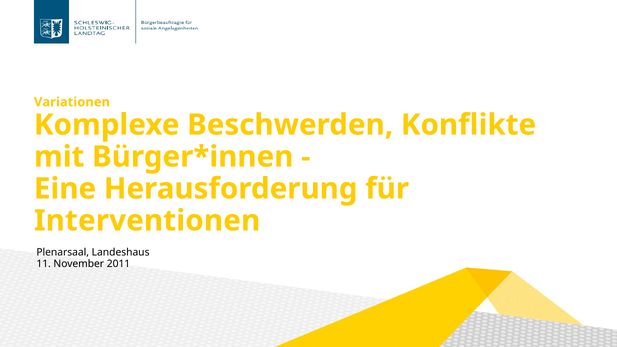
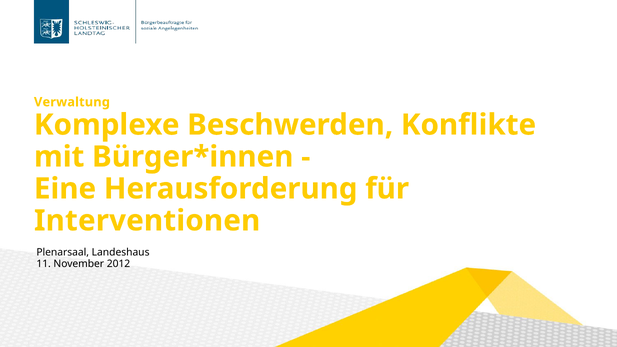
Variationen: Variationen -> Verwaltung (72, 102)
2011: 2011 -> 2012 (119, 264)
